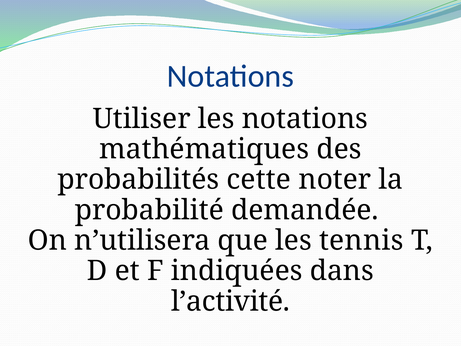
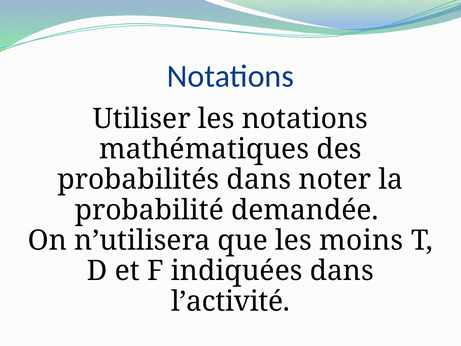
probabilités cette: cette -> dans (259, 180)
tennis: tennis -> moins (361, 240)
